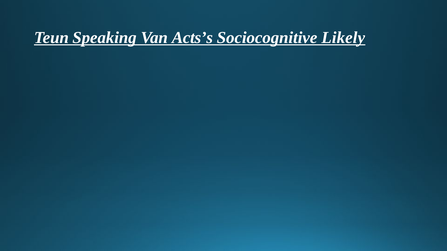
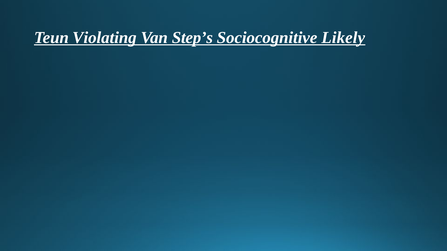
Speaking: Speaking -> Violating (104, 38)
Acts’s: Acts’s -> Step’s (192, 38)
